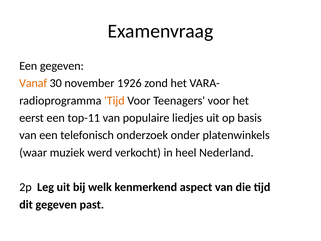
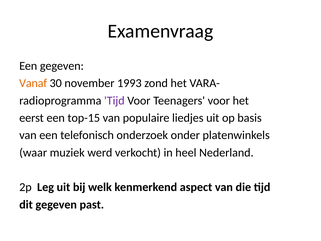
1926: 1926 -> 1993 (129, 83)
Tijd colour: orange -> purple (114, 100)
top-11: top-11 -> top-15 (84, 118)
